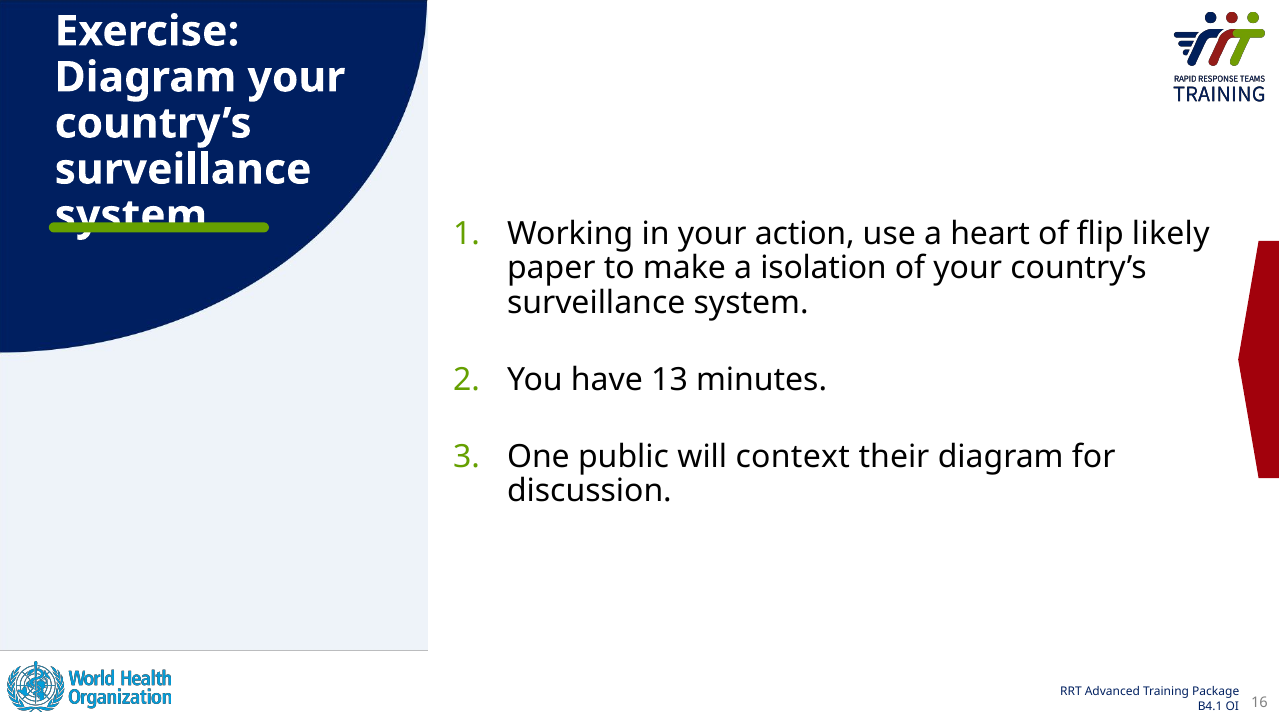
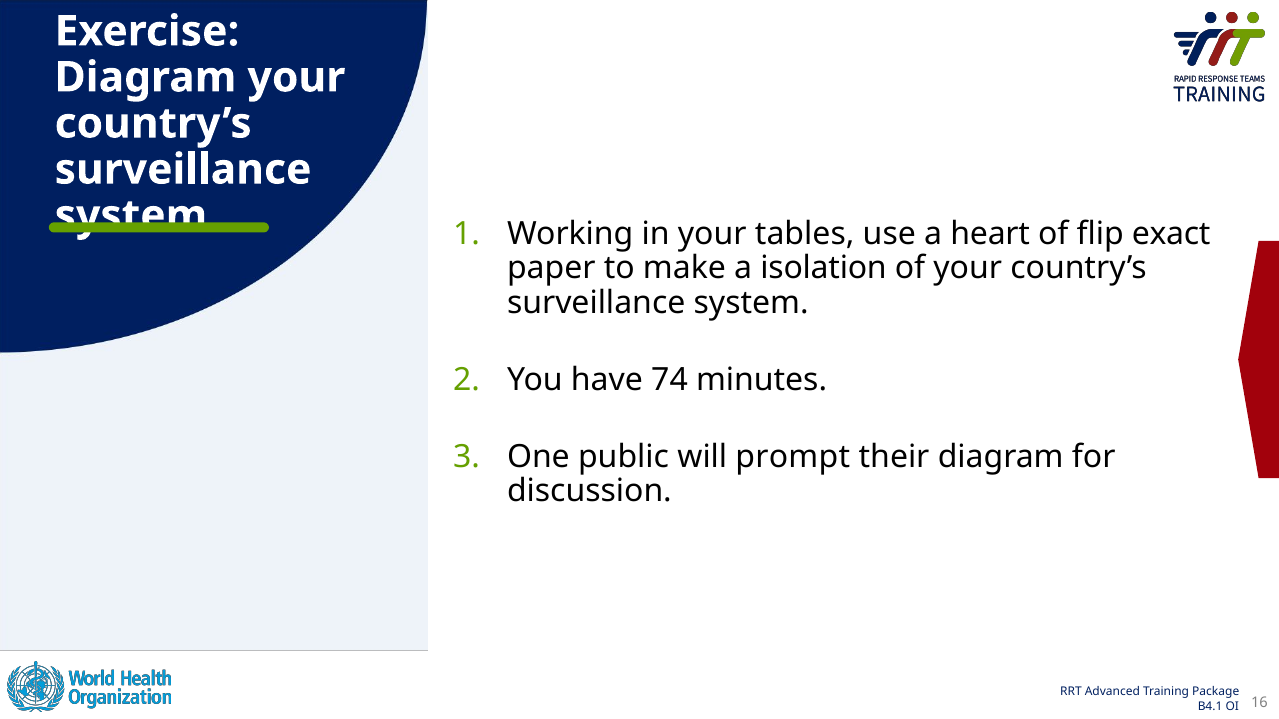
action: action -> tables (805, 234)
likely: likely -> exact (1171, 234)
13: 13 -> 74 (670, 380)
context: context -> prompt (793, 457)
